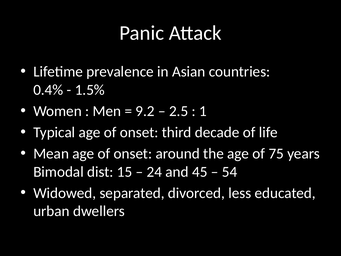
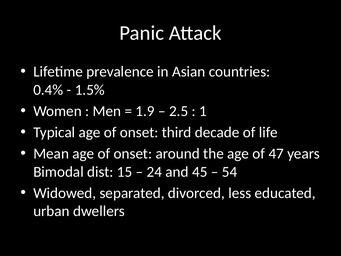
9.2: 9.2 -> 1.9 (145, 111)
75: 75 -> 47 (276, 153)
